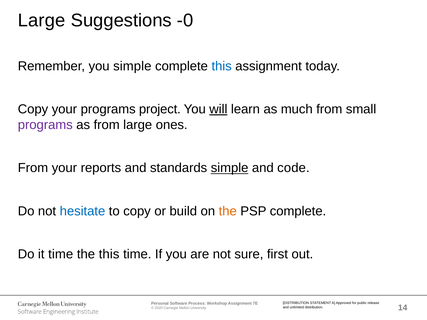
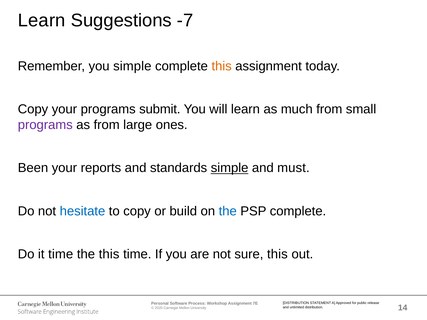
Large: Large -> Learn (42, 21)
-0: -0 -> -7 (185, 21)
this colour: blue -> orange (222, 66)
project: project -> submit (160, 109)
will underline: present -> none (218, 109)
From: From -> Been (33, 168)
code: code -> must (293, 168)
the colour: orange -> blue (228, 211)
sure first: first -> this (277, 254)
